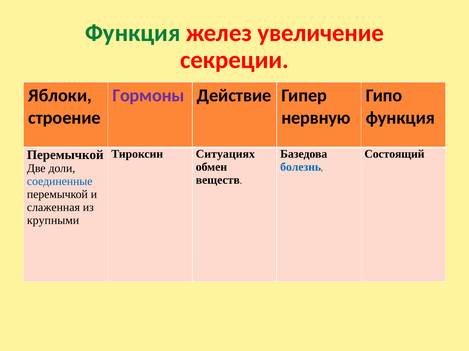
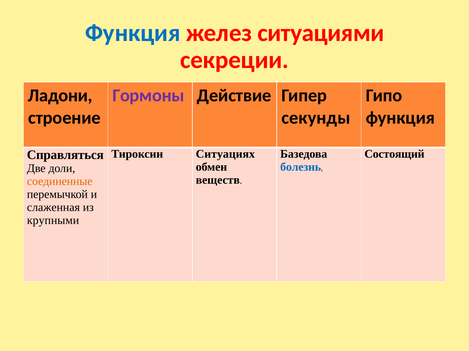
Функция colour: green -> blue (133, 33)
увеличение: увеличение -> ситуациями (321, 33)
Яблоки: Яблоки -> Ладони (60, 96)
нервную: нервную -> секунды (316, 118)
Перемычкой: Перемычкой -> Справляться (65, 155)
соединенные colour: blue -> orange (60, 182)
